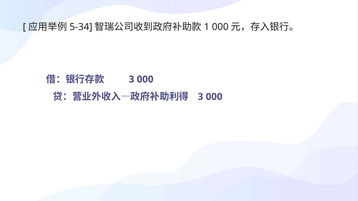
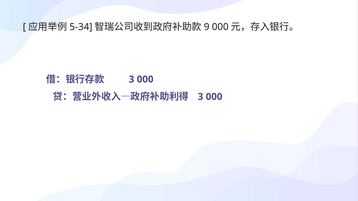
1: 1 -> 9 (207, 27)
